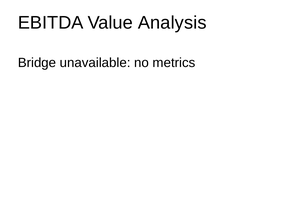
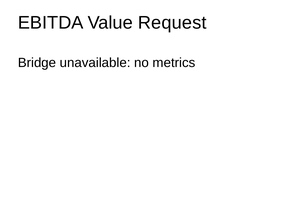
Analysis: Analysis -> Request (172, 23)
